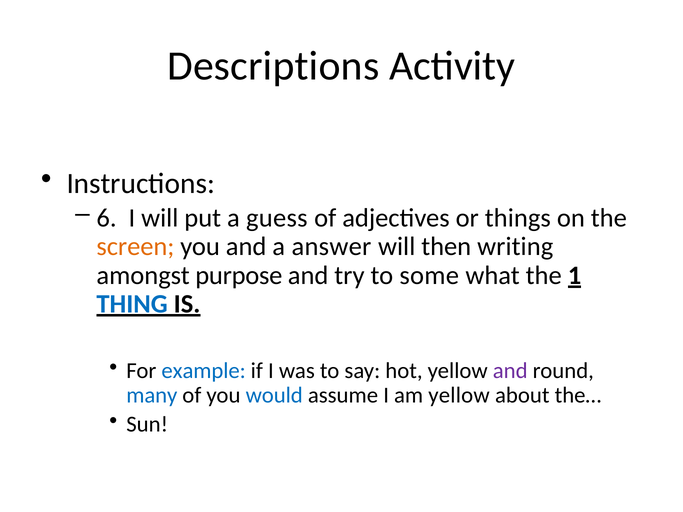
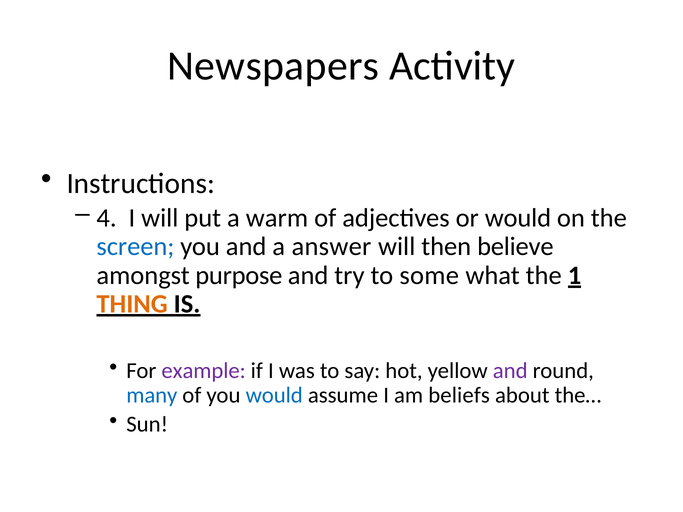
Descriptions: Descriptions -> Newspapers (273, 66)
6: 6 -> 4 (107, 218)
guess: guess -> warm (277, 218)
or things: things -> would (518, 218)
screen colour: orange -> blue (135, 247)
writing: writing -> believe (515, 247)
THING colour: blue -> orange (132, 304)
example colour: blue -> purple (204, 371)
am yellow: yellow -> beliefs (459, 396)
